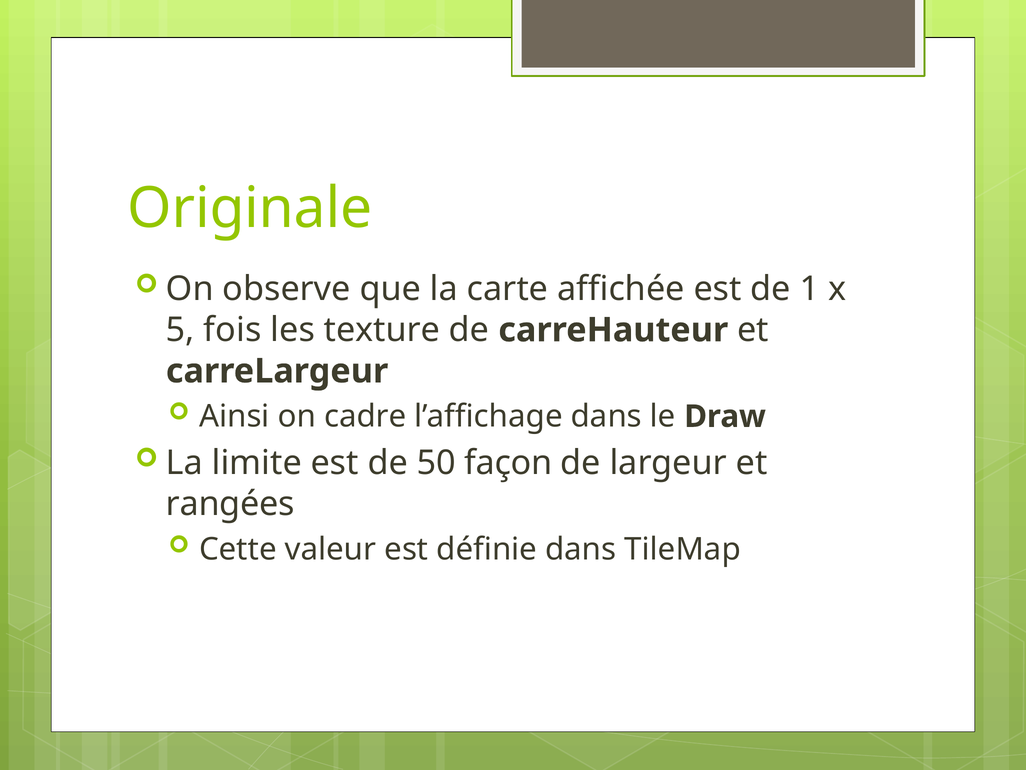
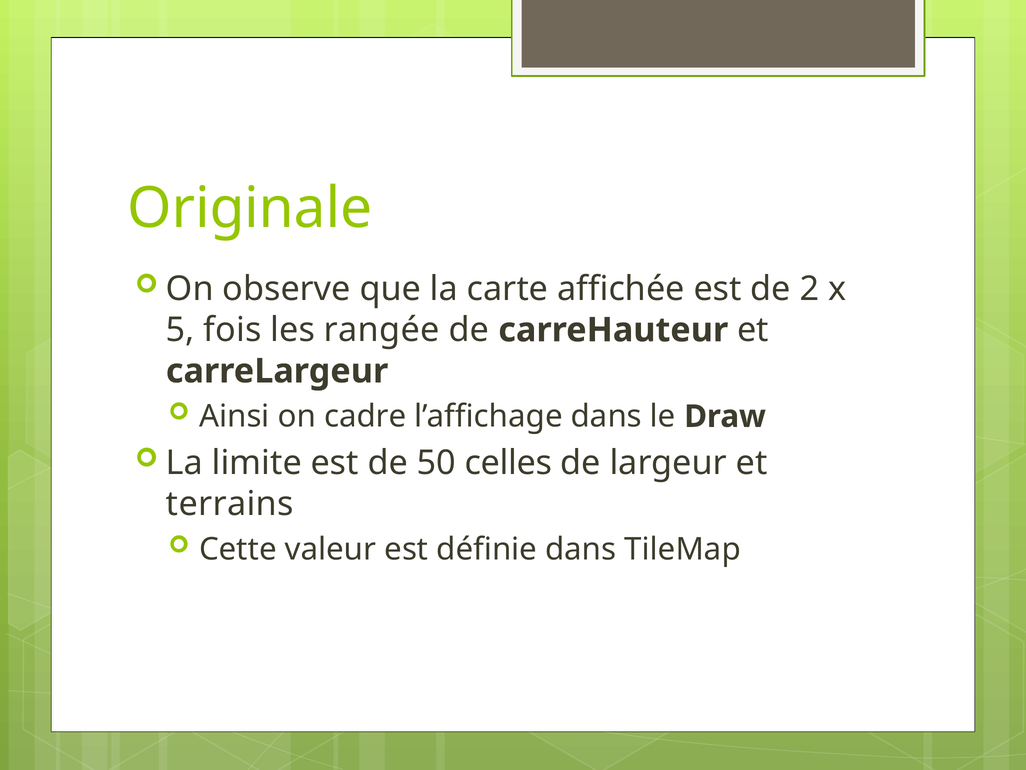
1: 1 -> 2 (809, 289)
texture: texture -> rangée (382, 330)
façon: façon -> celles (508, 463)
rangées: rangées -> terrains (230, 504)
